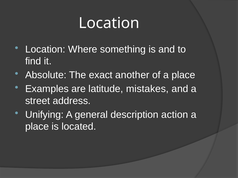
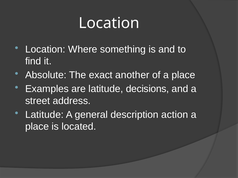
mistakes: mistakes -> decisions (147, 89)
Unifying: Unifying -> Latitude (44, 115)
